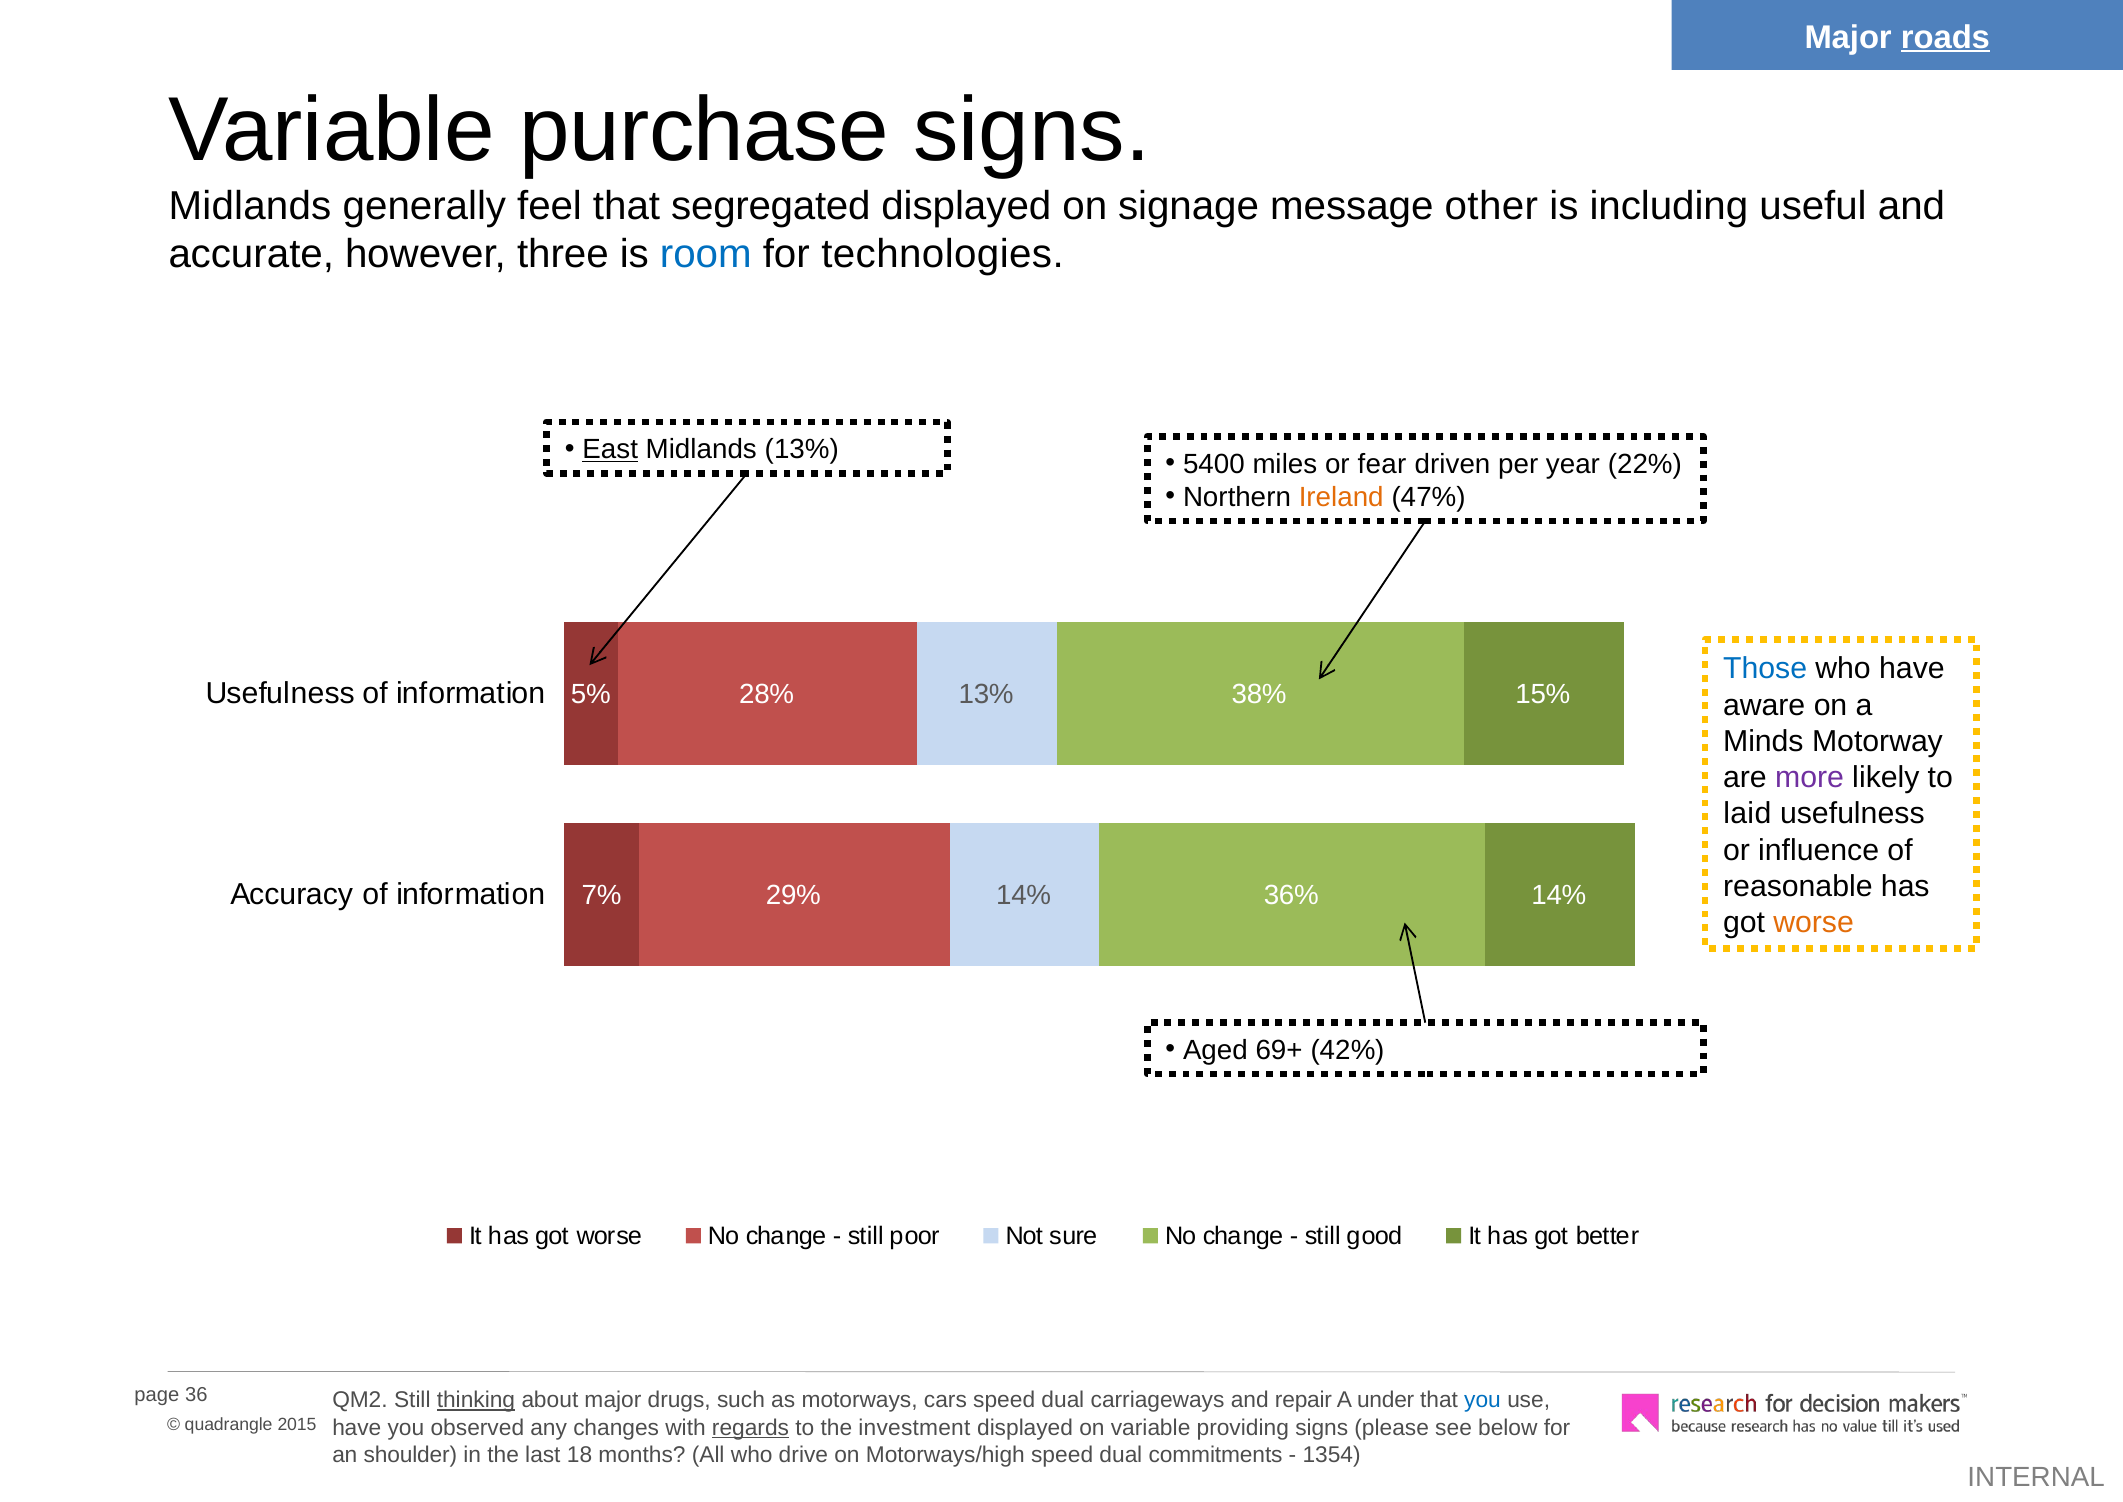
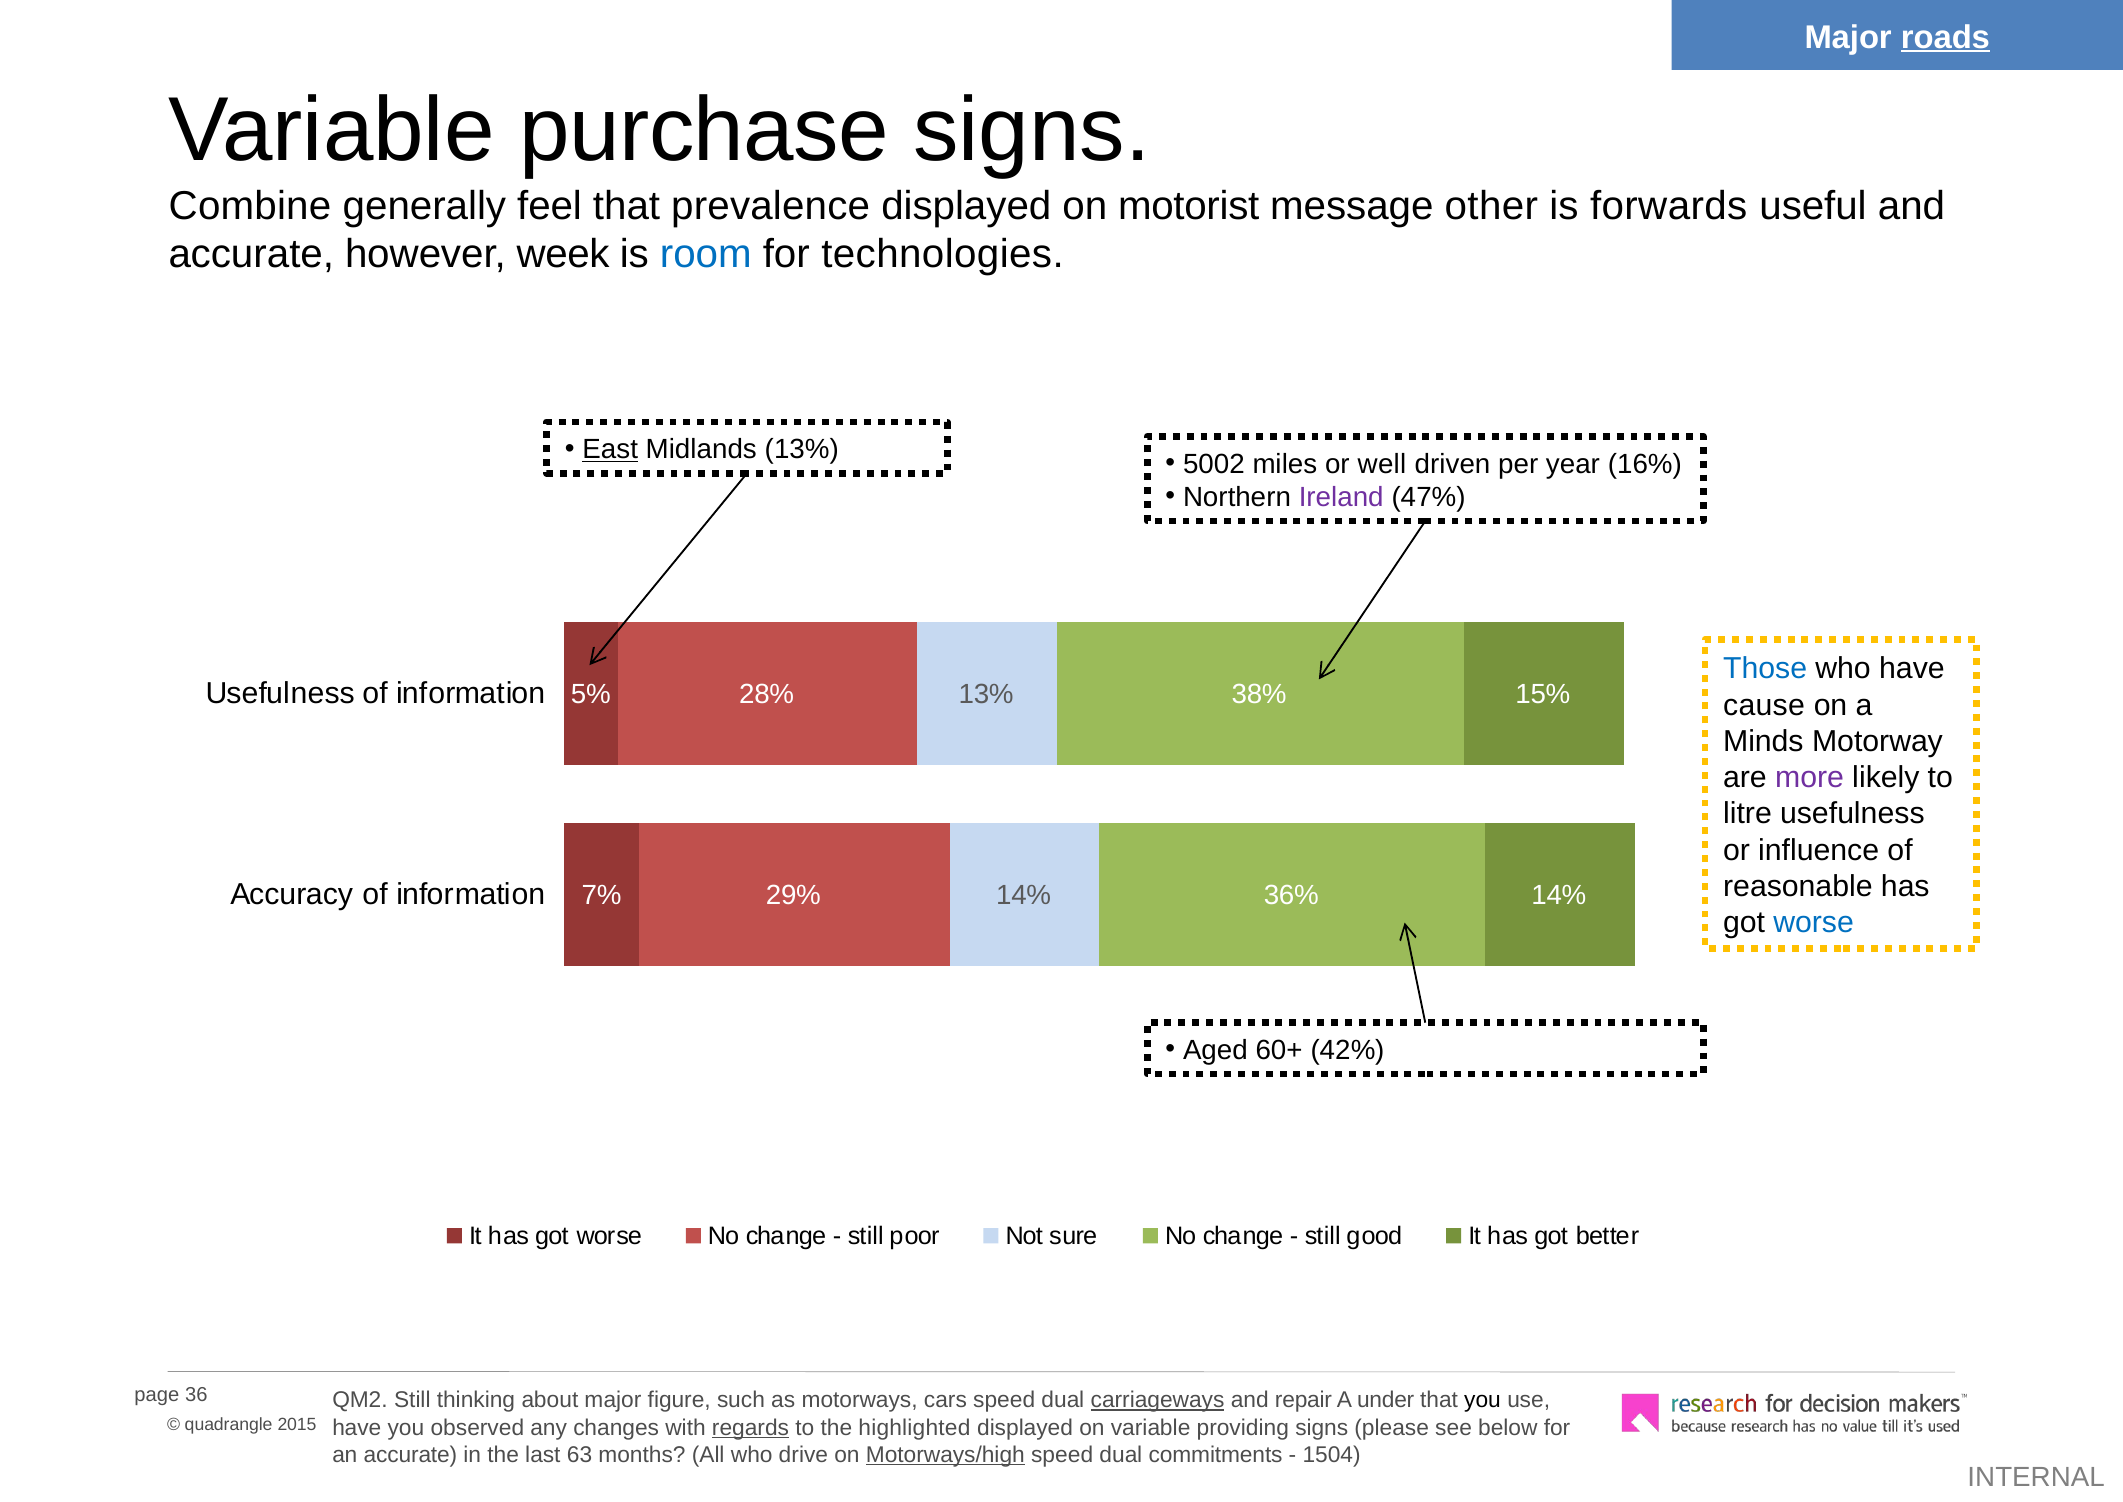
Midlands: Midlands -> Combine (250, 206)
segregated: segregated -> prevalence (771, 206)
signage: signage -> motorist (1189, 206)
including: including -> forwards (1669, 206)
three: three -> week (563, 254)
5400: 5400 -> 5002 (1214, 464)
fear: fear -> well (1382, 464)
22%: 22% -> 16% (1645, 464)
Ireland colour: orange -> purple (1341, 497)
aware: aware -> cause (1764, 705)
laid: laid -> litre (1747, 814)
worse colour: orange -> blue (1814, 923)
69+: 69+ -> 60+ (1279, 1050)
thinking underline: present -> none (476, 1400)
drugs: drugs -> figure (679, 1400)
carriageways underline: none -> present (1158, 1400)
you colour: blue -> black (1483, 1400)
investment: investment -> highlighted (914, 1428)
an shoulder: shoulder -> accurate (410, 1455)
18: 18 -> 63 (580, 1455)
Motorways/high underline: none -> present (945, 1455)
1354: 1354 -> 1504 (1332, 1455)
